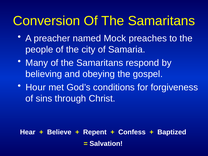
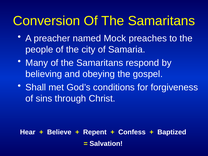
Hour: Hour -> Shall (36, 87)
